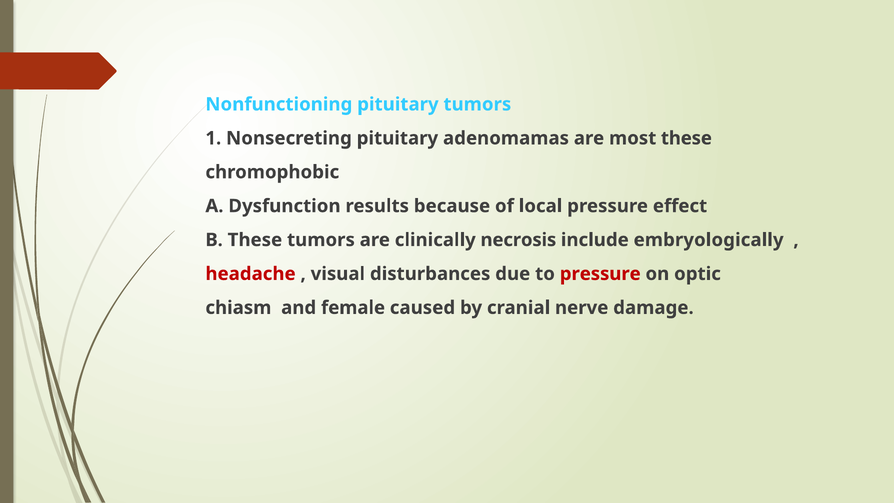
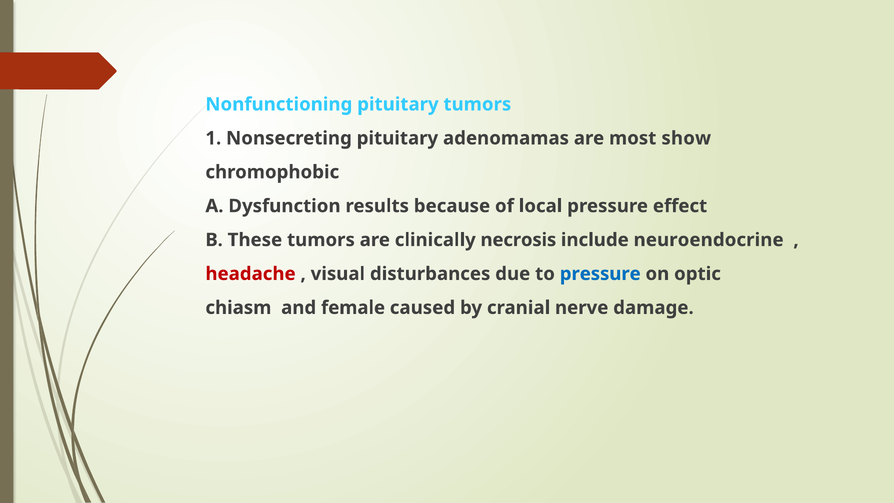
most these: these -> show (686, 138)
embryologically: embryologically -> neuroendocrine (709, 240)
pressure colour: red -> blue (600, 274)
